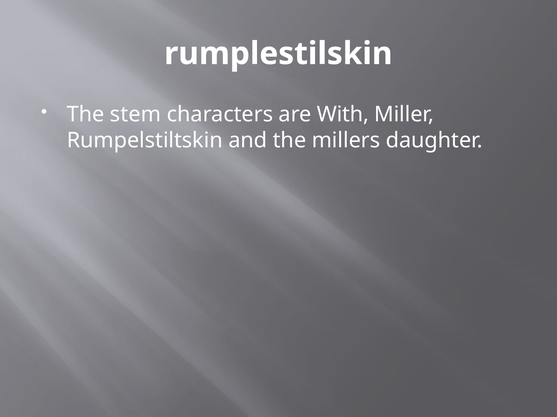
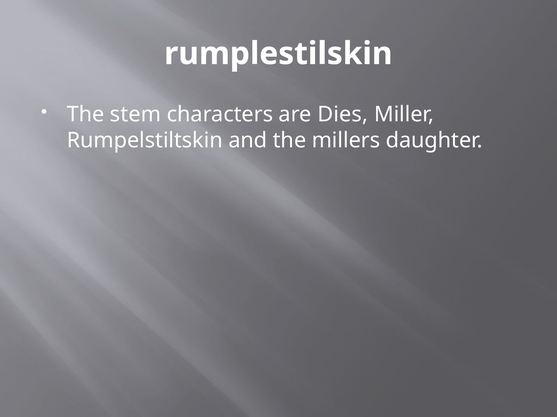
With: With -> Dies (343, 115)
